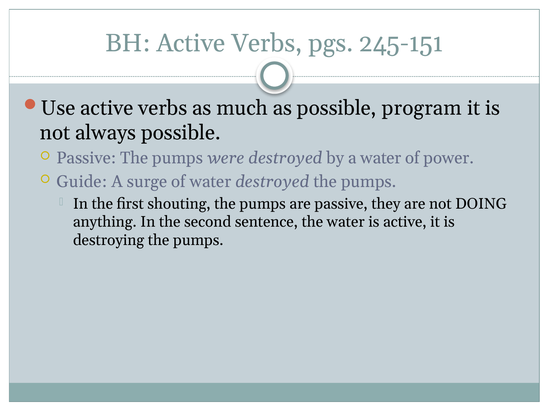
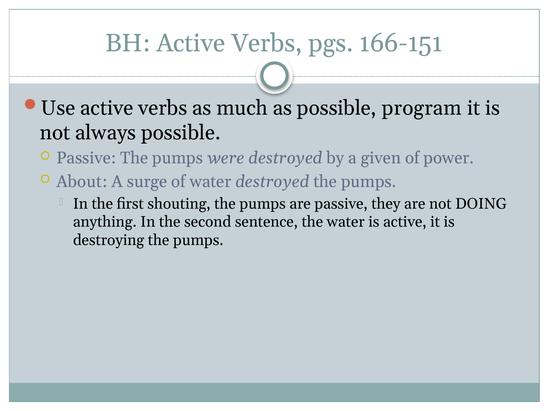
245-151: 245-151 -> 166-151 (401, 43)
a water: water -> given (381, 158)
Guide: Guide -> About (82, 182)
